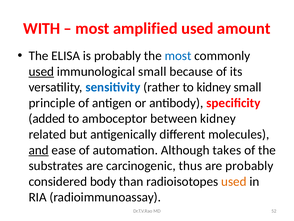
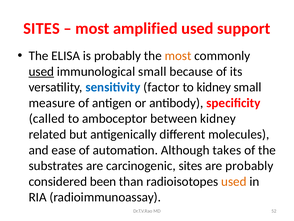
WITH: WITH -> SITES (42, 28)
amount: amount -> support (244, 28)
most colour: blue -> orange (178, 56)
rather: rather -> factor (161, 87)
principle: principle -> measure (52, 103)
added: added -> called (47, 118)
and underline: present -> none (39, 150)
carcinogenic thus: thus -> sites (190, 165)
body: body -> been (103, 181)
